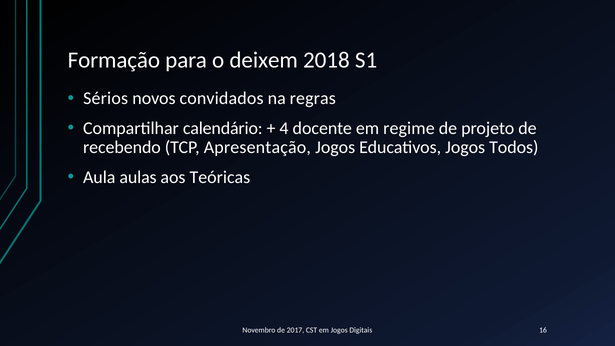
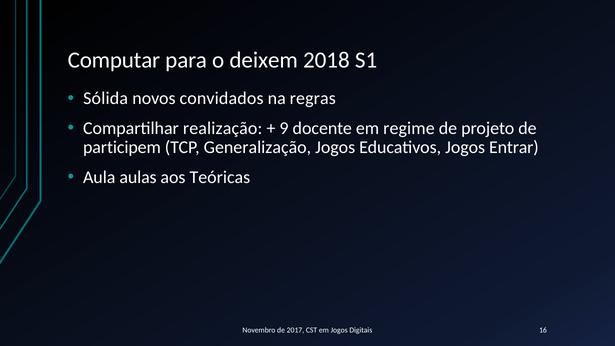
Formação: Formação -> Computar (114, 60)
Sérios: Sérios -> Sólida (106, 99)
calendário: calendário -> realização (223, 128)
4: 4 -> 9 (284, 128)
recebendo: recebendo -> participem (122, 148)
Apresentação: Apresentação -> Generalização (257, 148)
Todos: Todos -> Entrar (514, 148)
